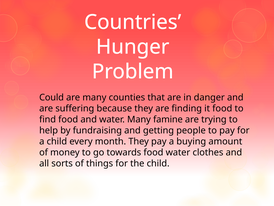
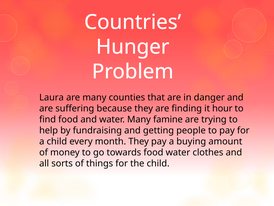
Could: Could -> Laura (51, 97)
it food: food -> hour (222, 108)
